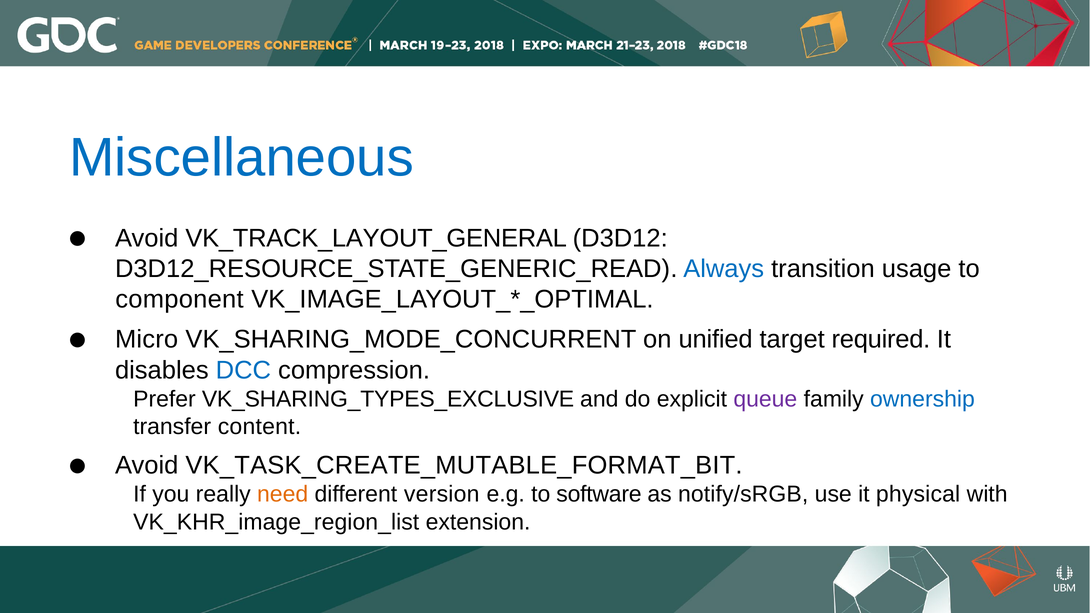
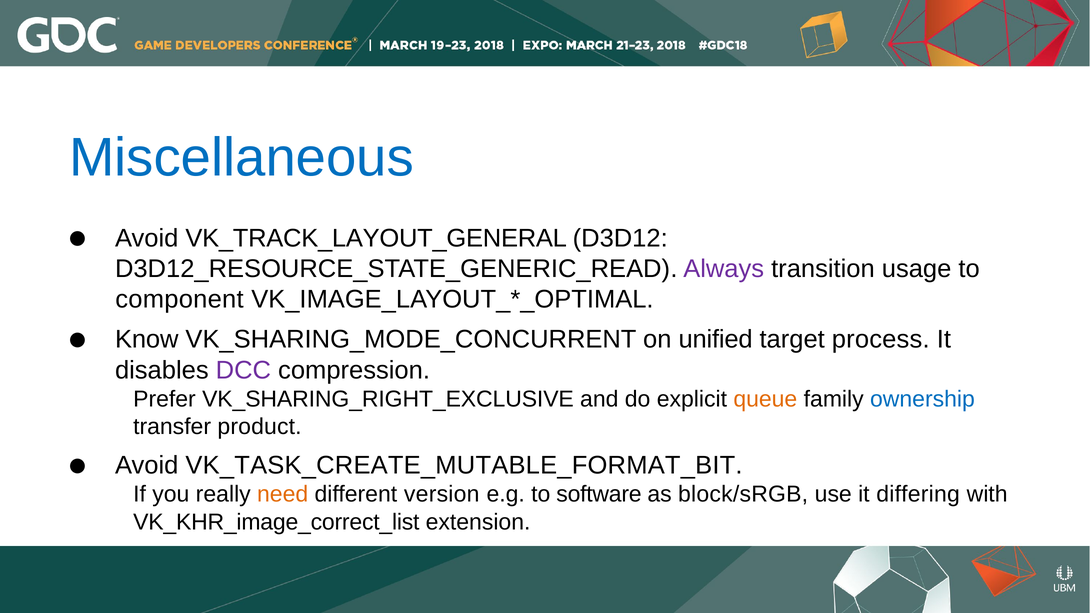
Always colour: blue -> purple (724, 269)
Micro: Micro -> Know (147, 340)
required: required -> process (881, 340)
DCC colour: blue -> purple (243, 370)
VK_SHARING_TYPES_EXCLUSIVE: VK_SHARING_TYPES_EXCLUSIVE -> VK_SHARING_RIGHT_EXCLUSIVE (388, 399)
queue colour: purple -> orange (765, 399)
content: content -> product (259, 427)
notify/sRGB: notify/sRGB -> block/sRGB (743, 494)
physical: physical -> differing (918, 494)
VK_KHR_image_region_list: VK_KHR_image_region_list -> VK_KHR_image_correct_list (276, 522)
